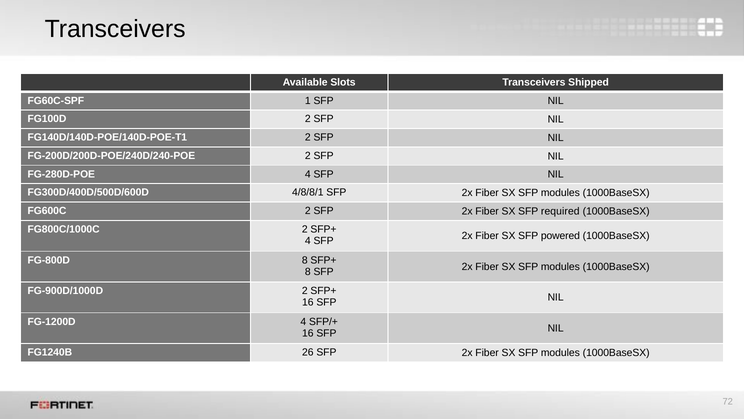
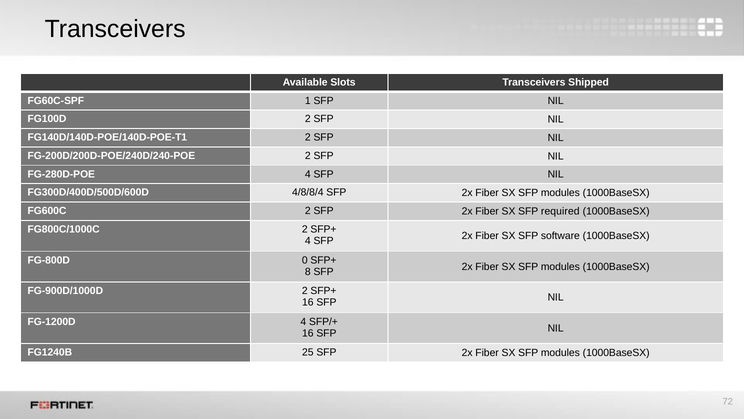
4/8/8/1: 4/8/8/1 -> 4/8/8/4 (308, 192)
powered: powered -> software (560, 236)
FG-800D 8: 8 -> 0 (305, 260)
26: 26 -> 25 (308, 352)
